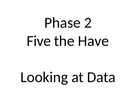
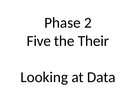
Have: Have -> Their (93, 41)
